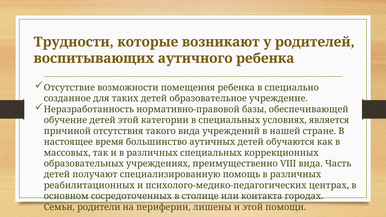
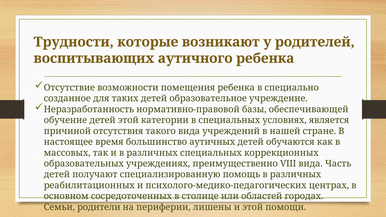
контакта: контакта -> областей (262, 196)
